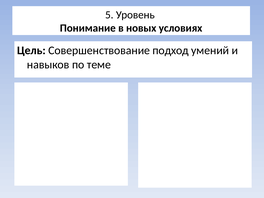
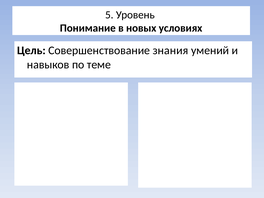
подход: подход -> знания (171, 50)
